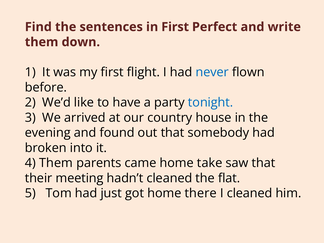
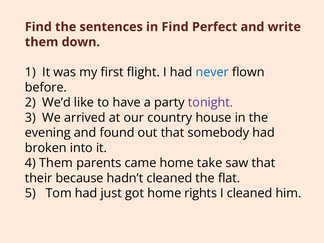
in First: First -> Find (175, 27)
tonight colour: blue -> purple (211, 103)
meeting: meeting -> because (80, 178)
there: there -> rights (201, 193)
